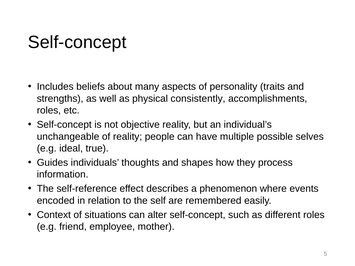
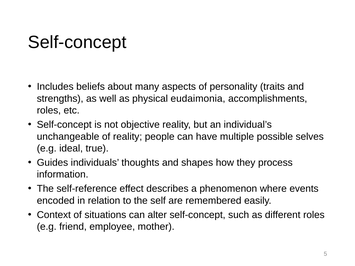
consistently: consistently -> eudaimonia (198, 99)
